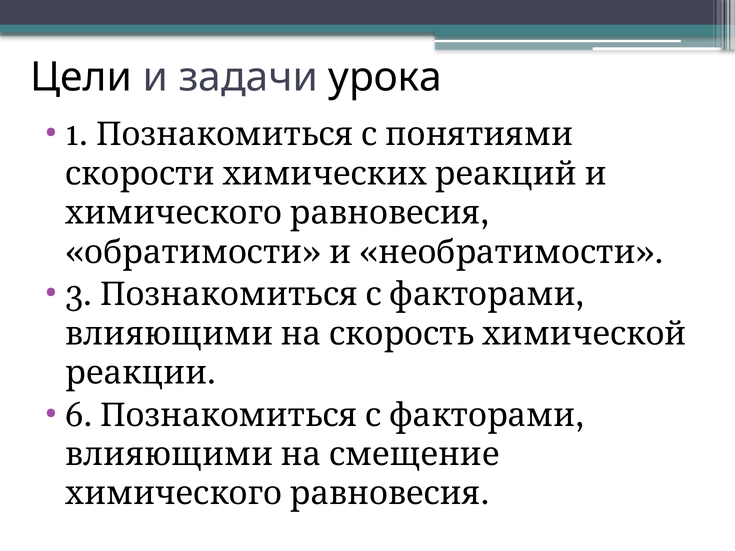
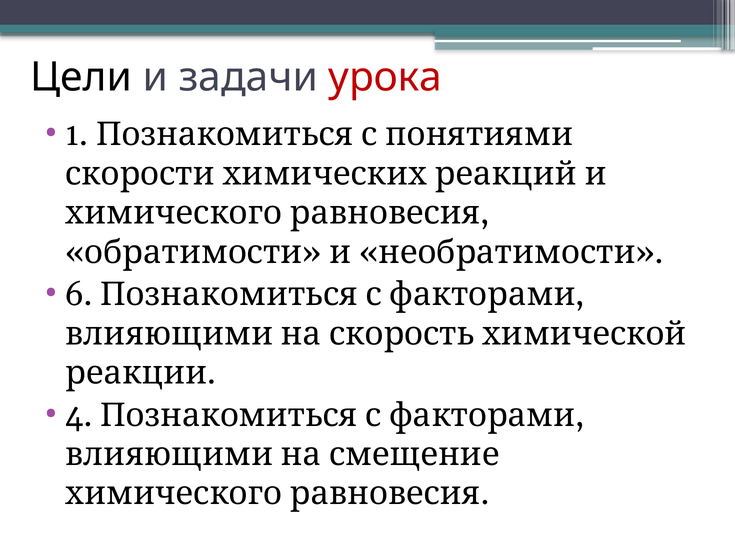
урока colour: black -> red (385, 77)
3: 3 -> 6 (79, 295)
6: 6 -> 4 (79, 415)
